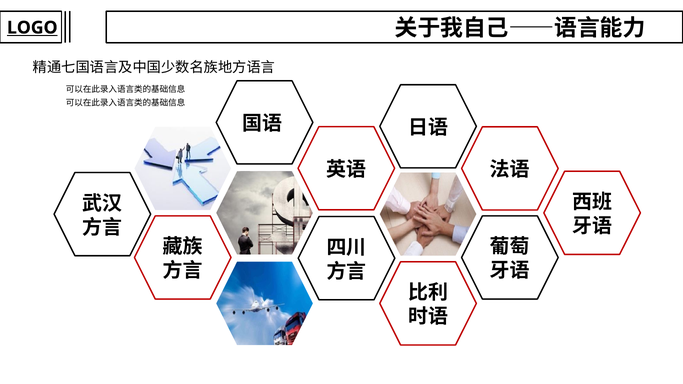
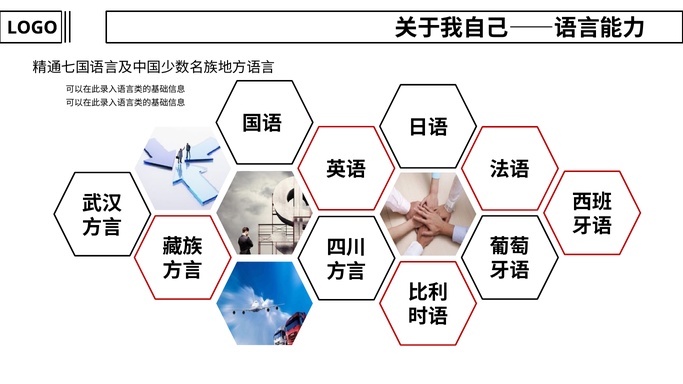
LOGO underline: present -> none (32, 28)
